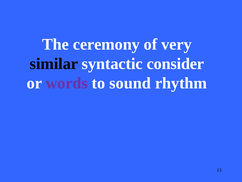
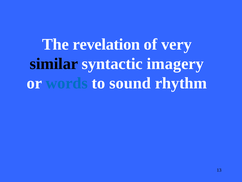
ceremony: ceremony -> revelation (106, 44)
consider: consider -> imagery (175, 64)
words colour: purple -> blue (67, 83)
